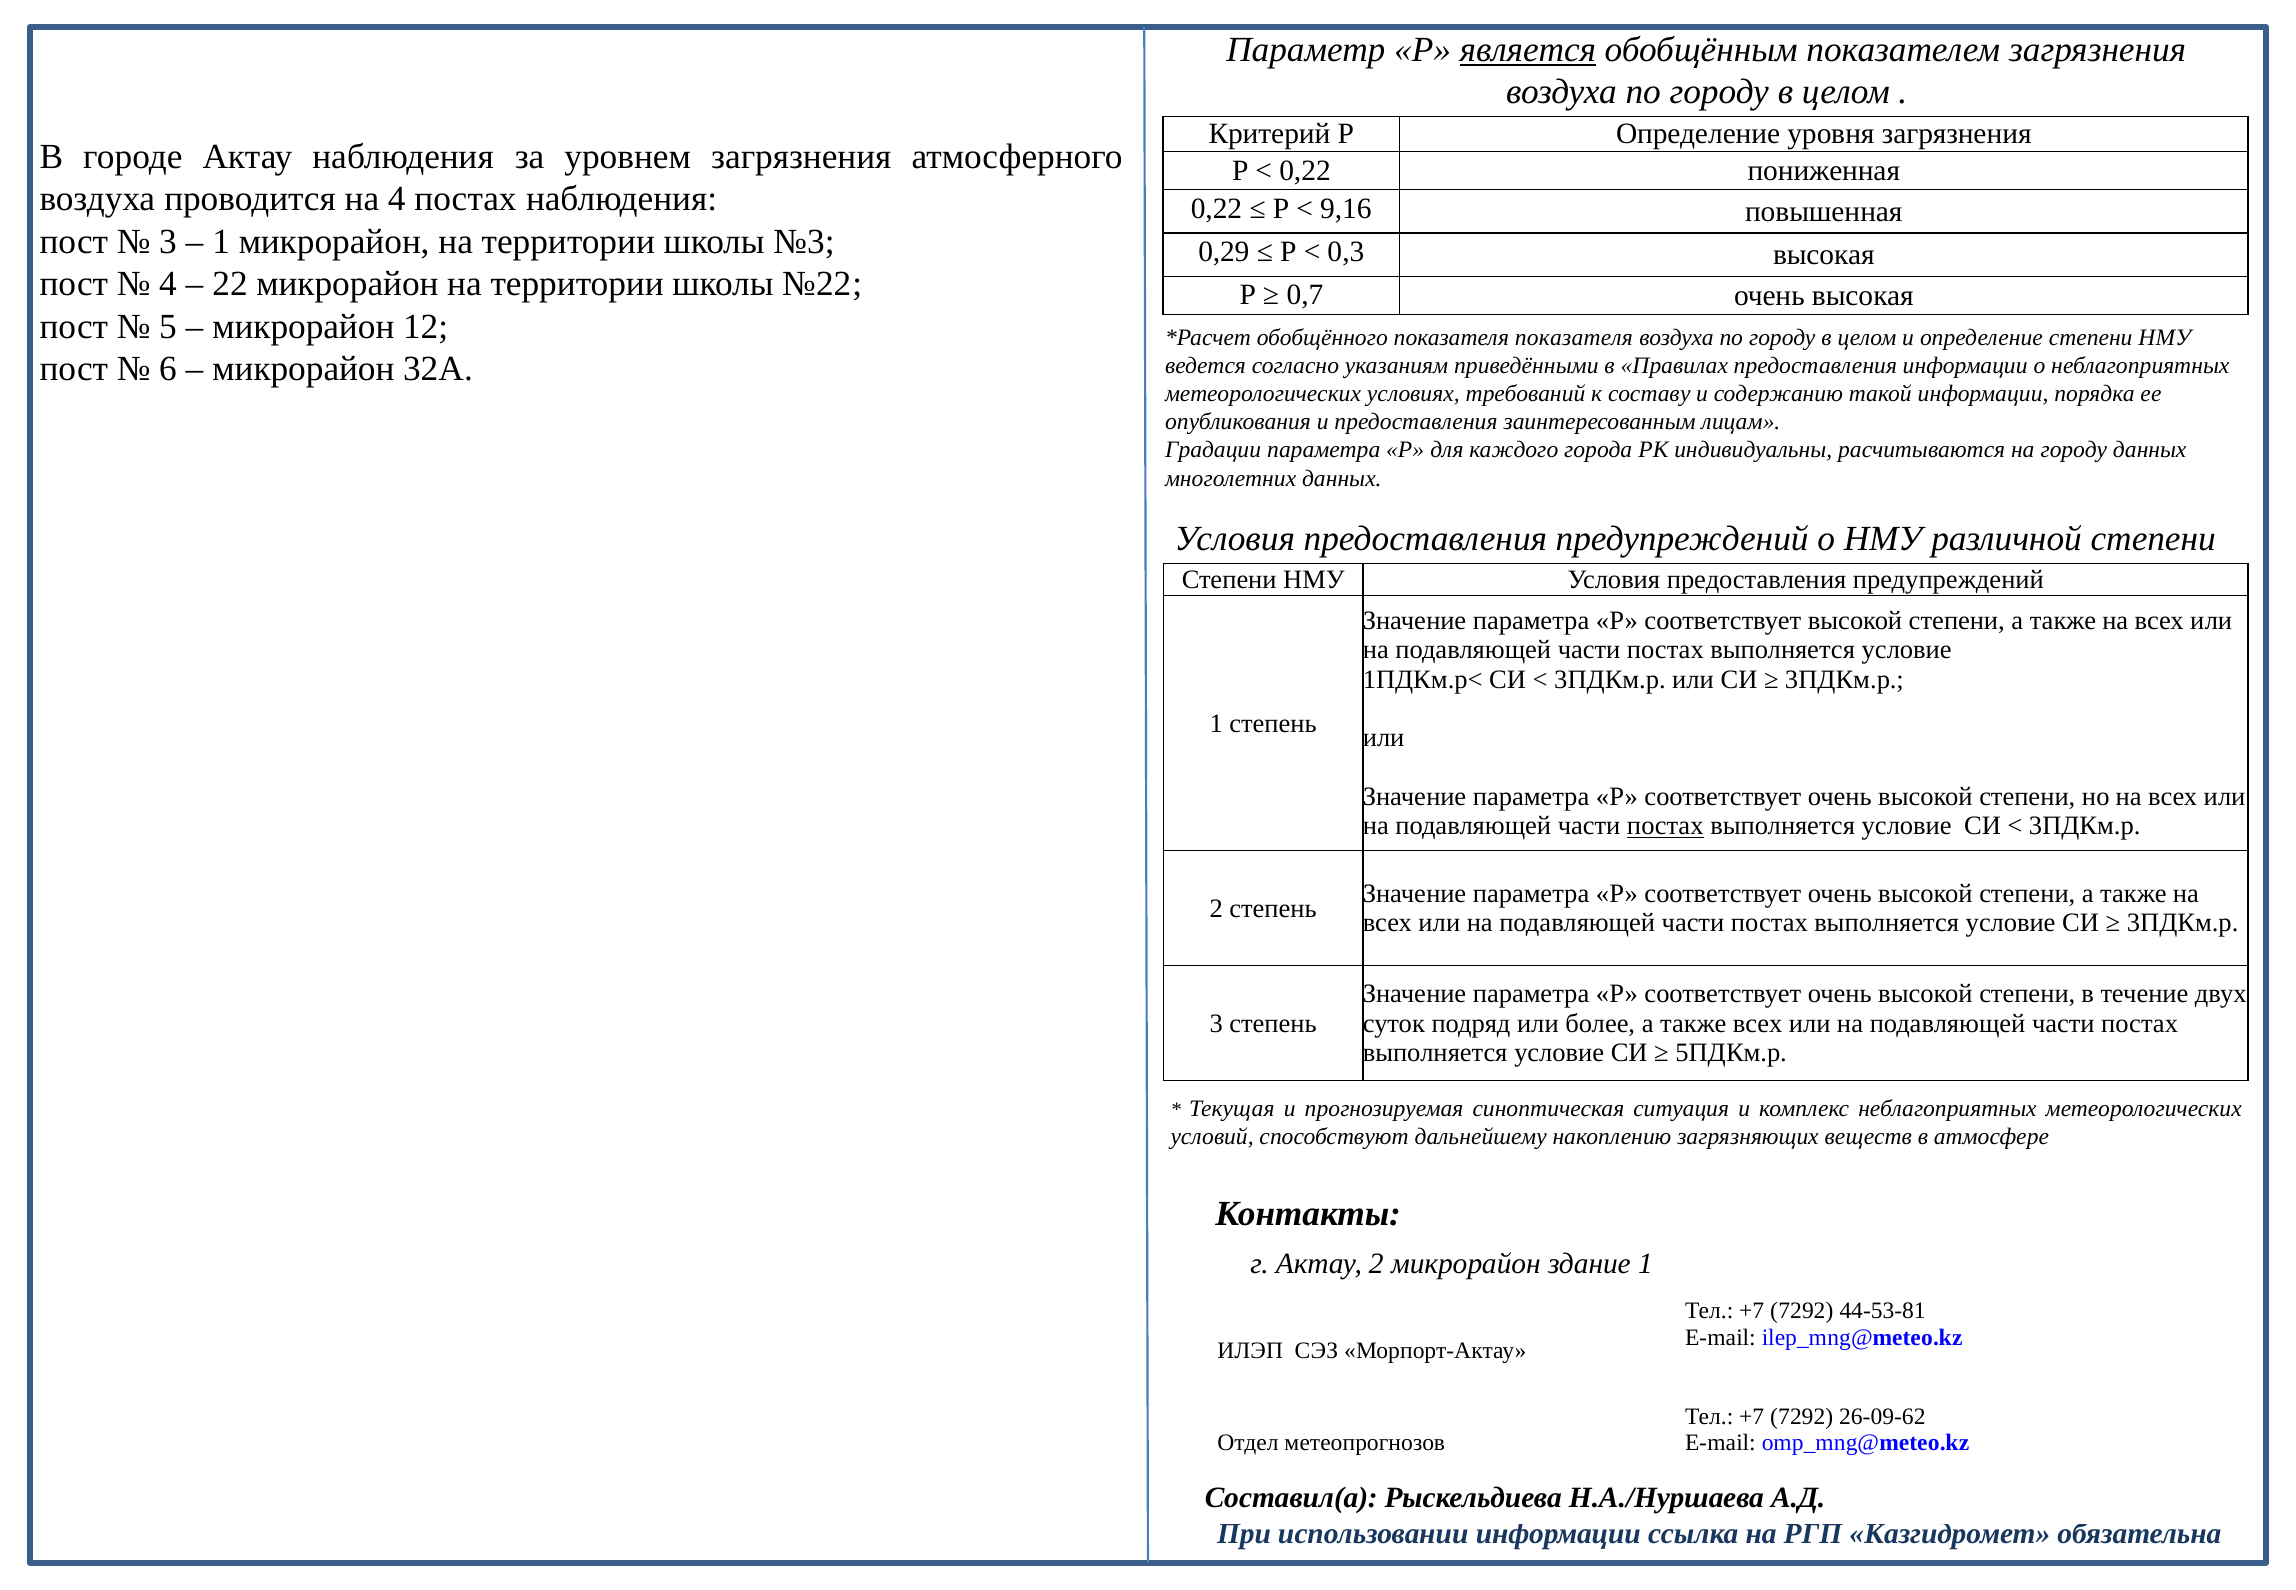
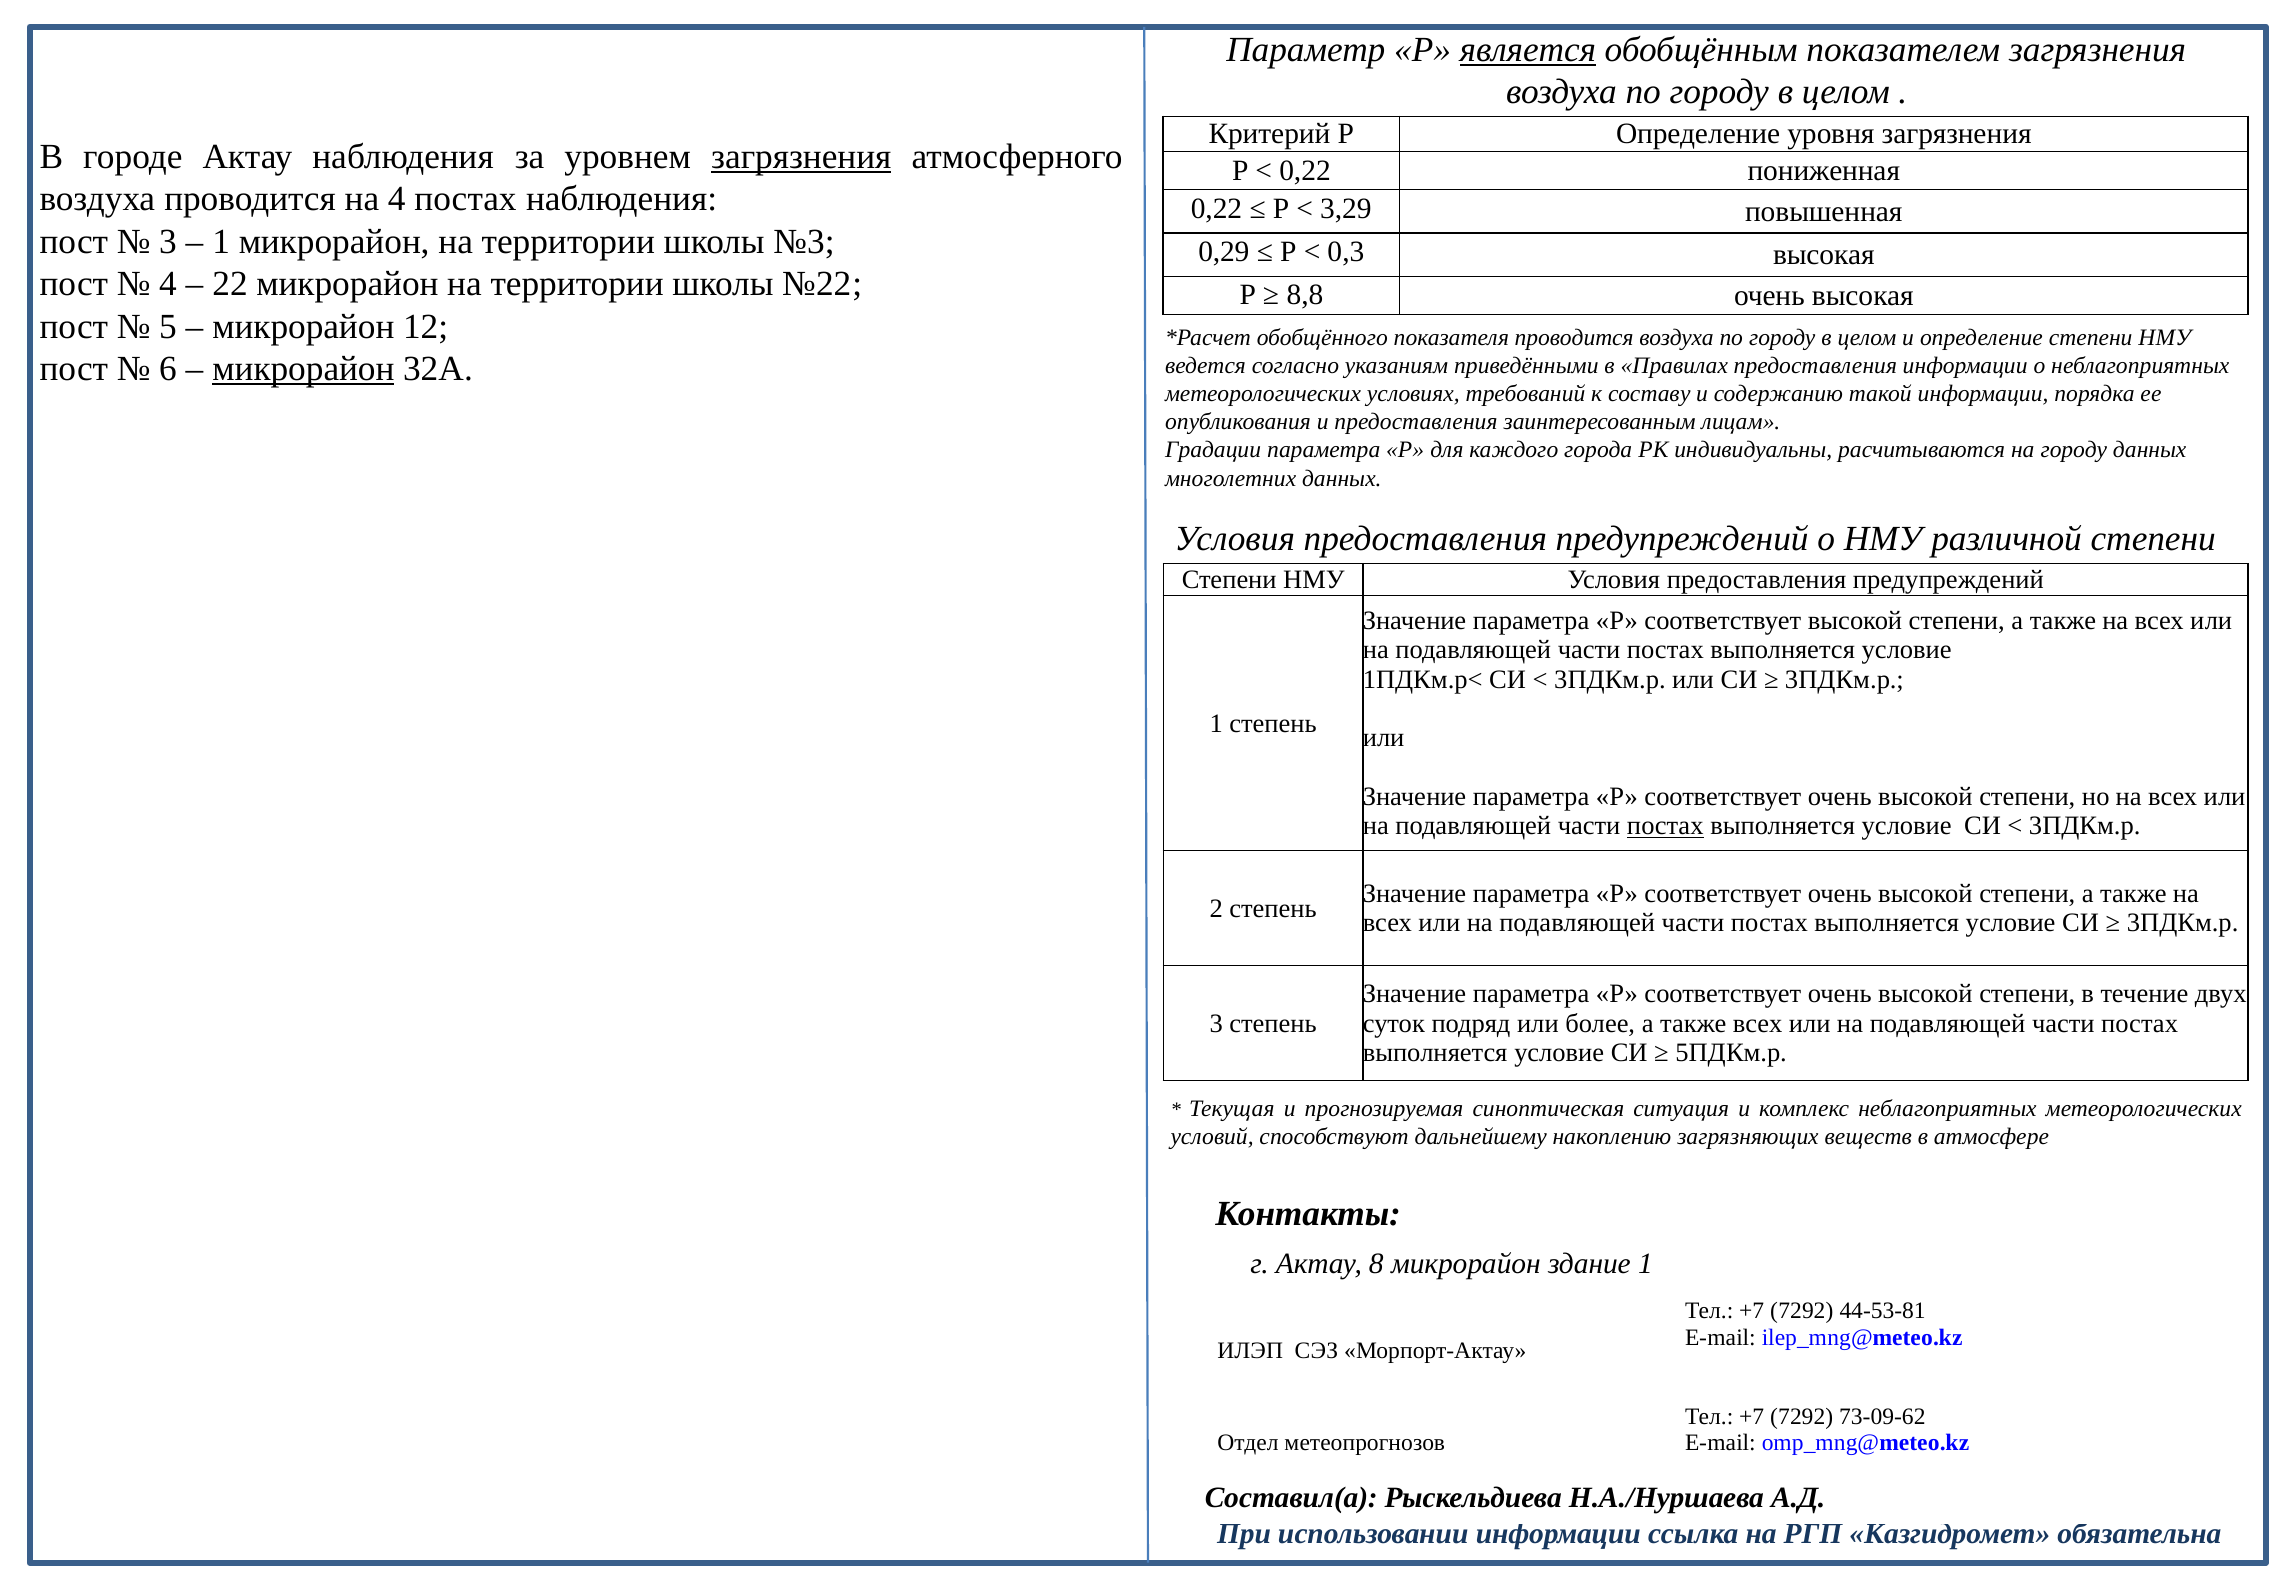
загрязнения underline: none -> present (801, 157)
9,16: 9,16 -> 3,29 (1346, 208)
0,7: 0,7 -> 8,8 (1305, 295)
показателя показателя: показателя -> проводится (1574, 337)
микрорайон underline: none -> present (303, 369)
Актау 2: 2 -> 8 (1376, 1263)
26-09-62: 26-09-62 -> 73-09-62 (1882, 1417)
